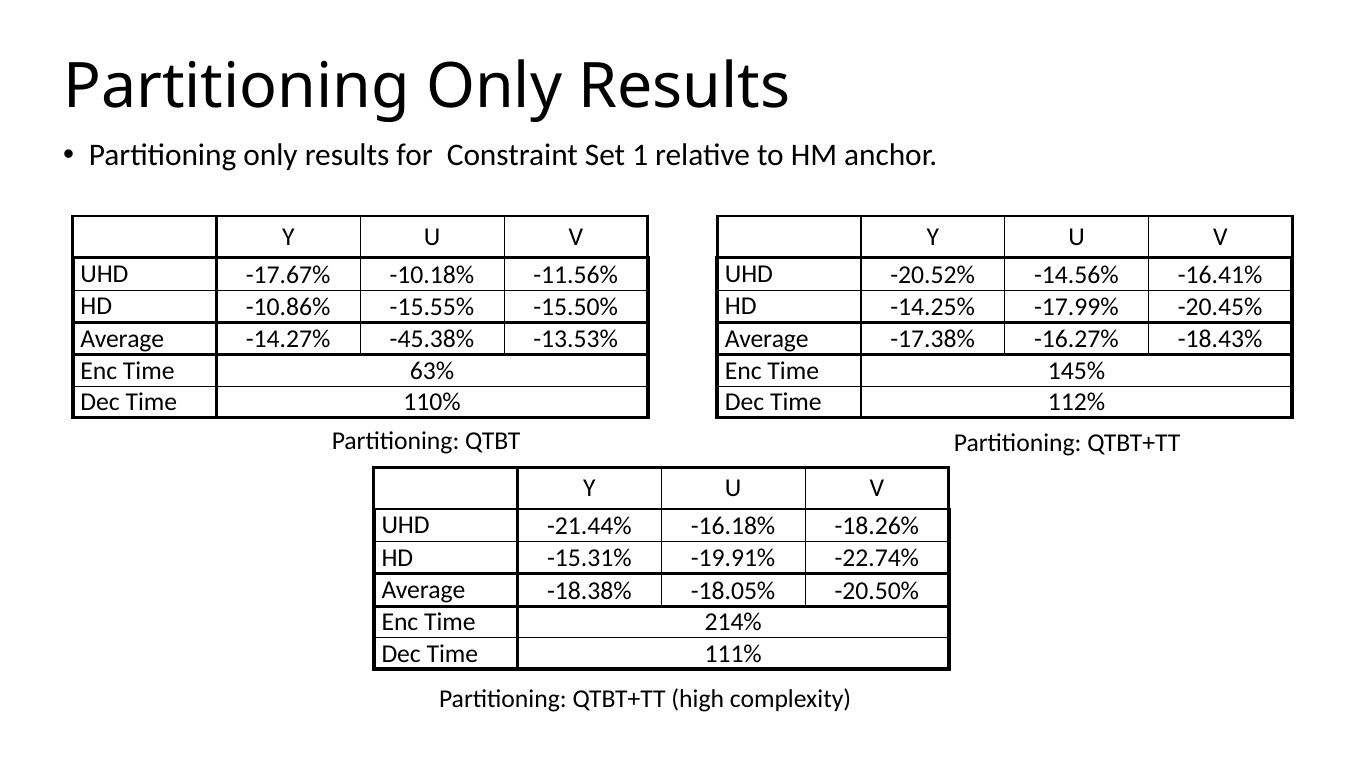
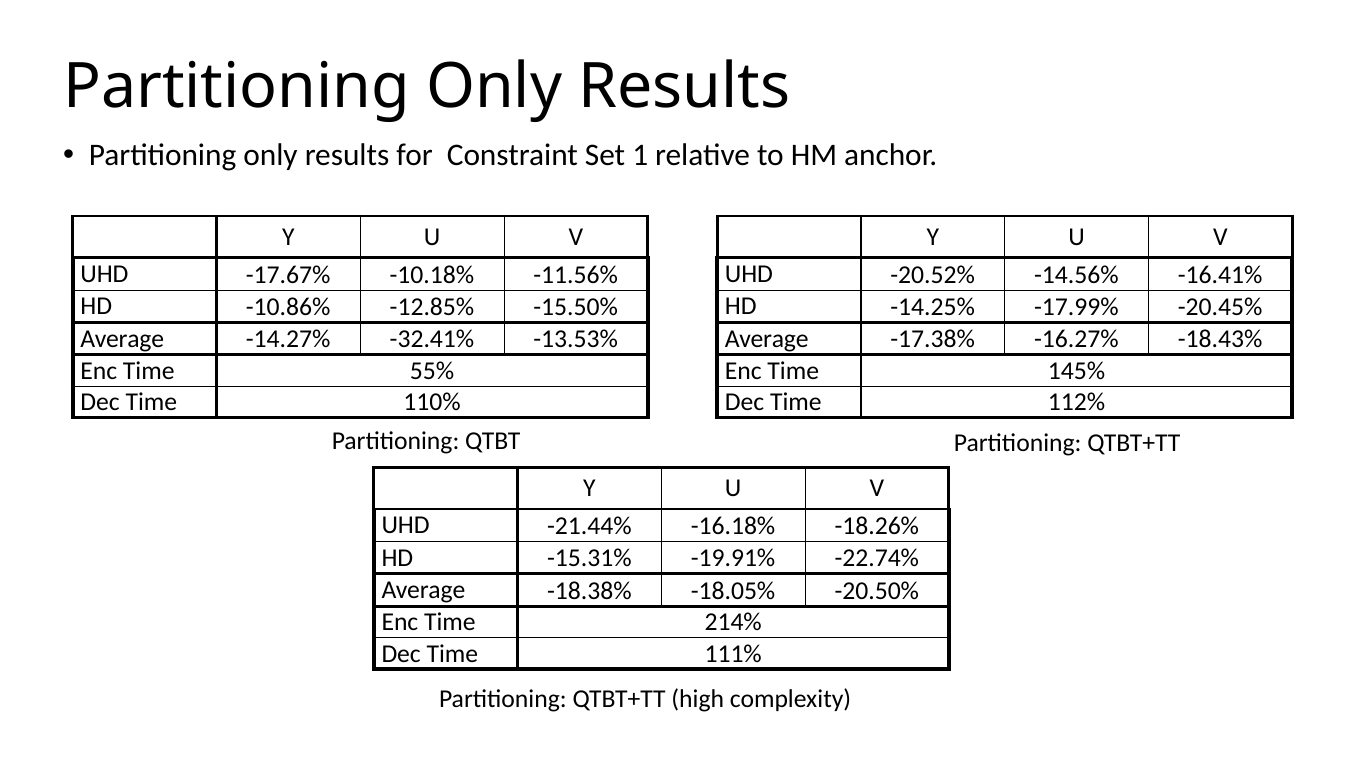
-15.55%: -15.55% -> -12.85% (432, 307)
-45.38%: -45.38% -> -32.41% (432, 339)
63%: 63% -> 55% (432, 371)
